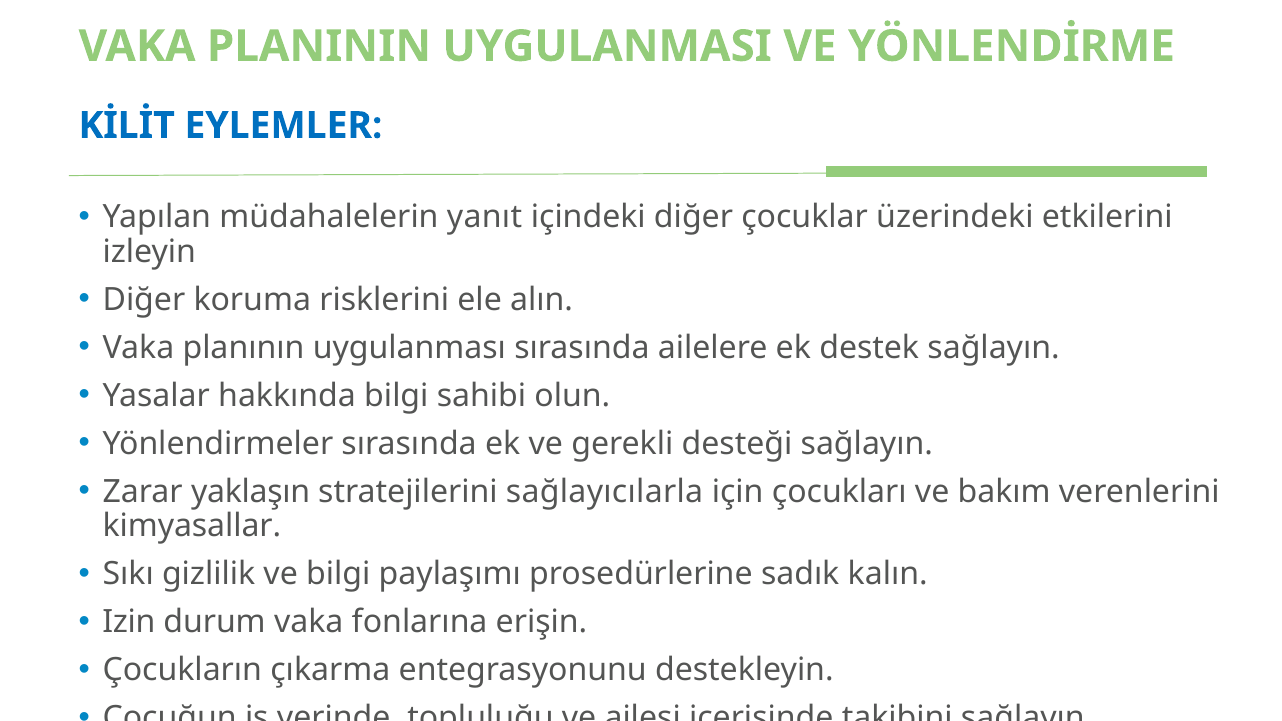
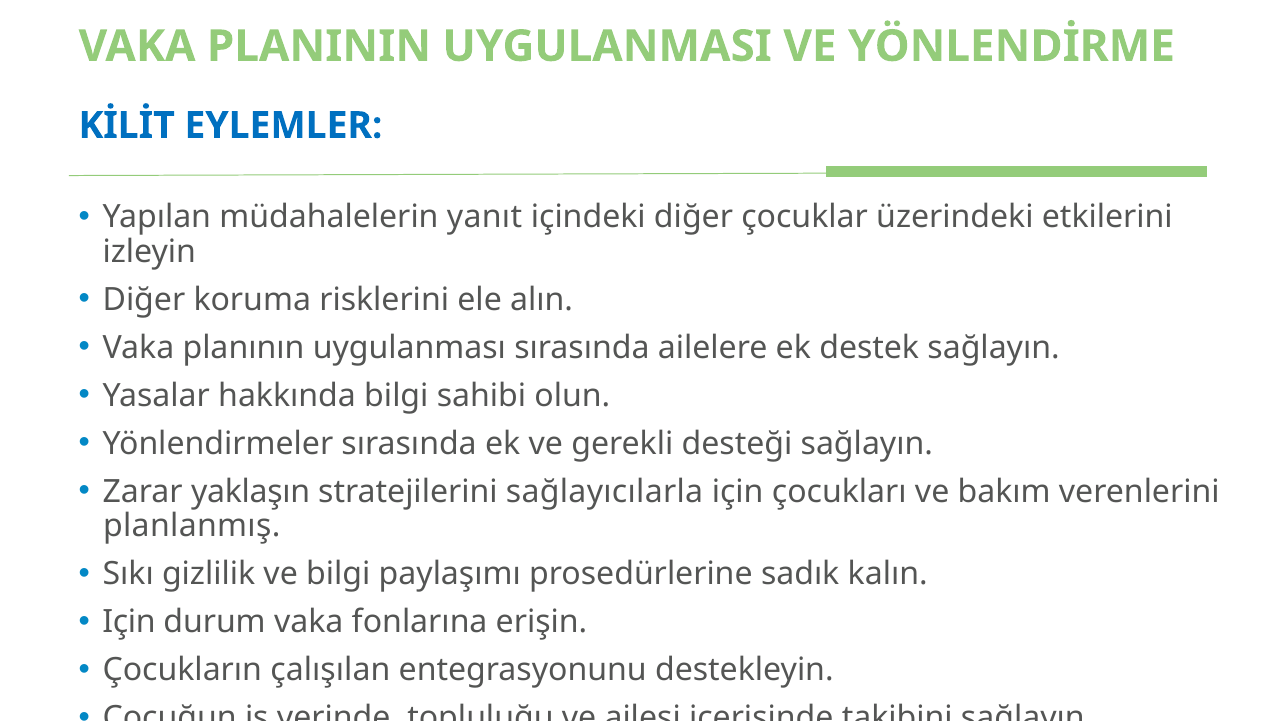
kimyasallar: kimyasallar -> planlanmış (192, 526)
Izin: Izin -> Için (129, 622)
çıkarma: çıkarma -> çalışılan (330, 670)
